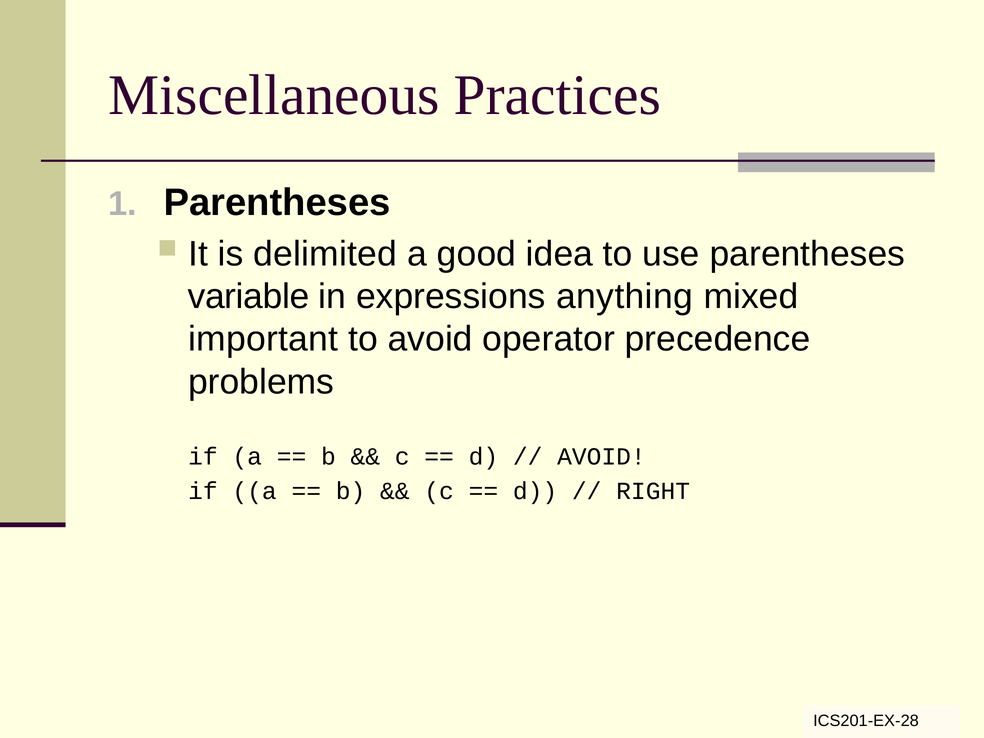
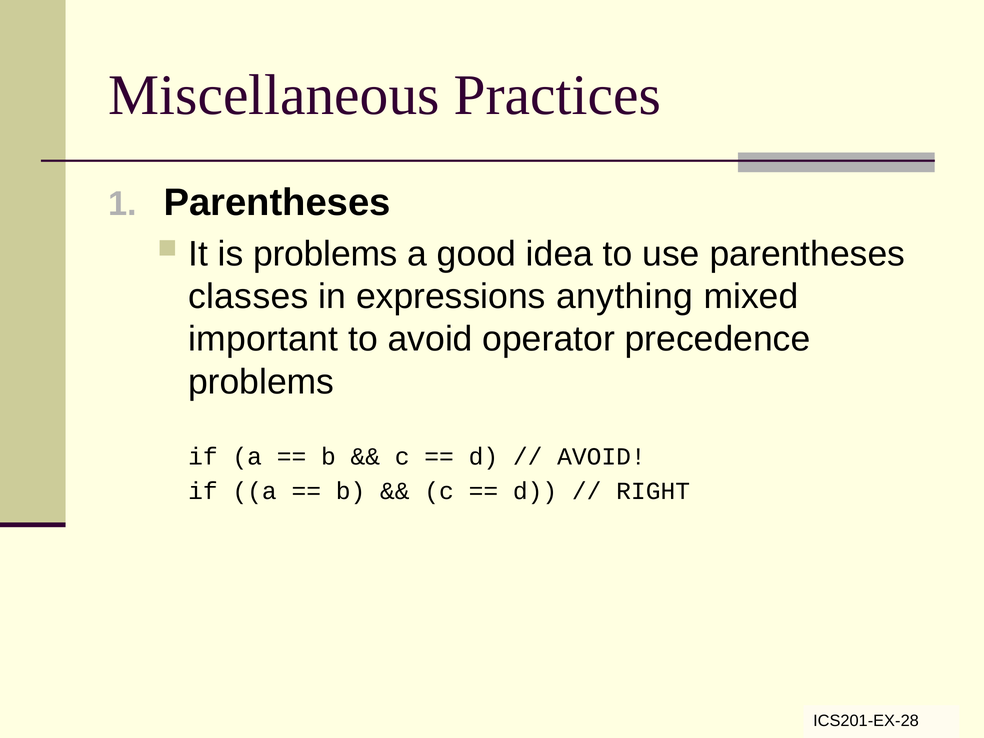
is delimited: delimited -> problems (325, 254)
variable: variable -> classes (248, 297)
